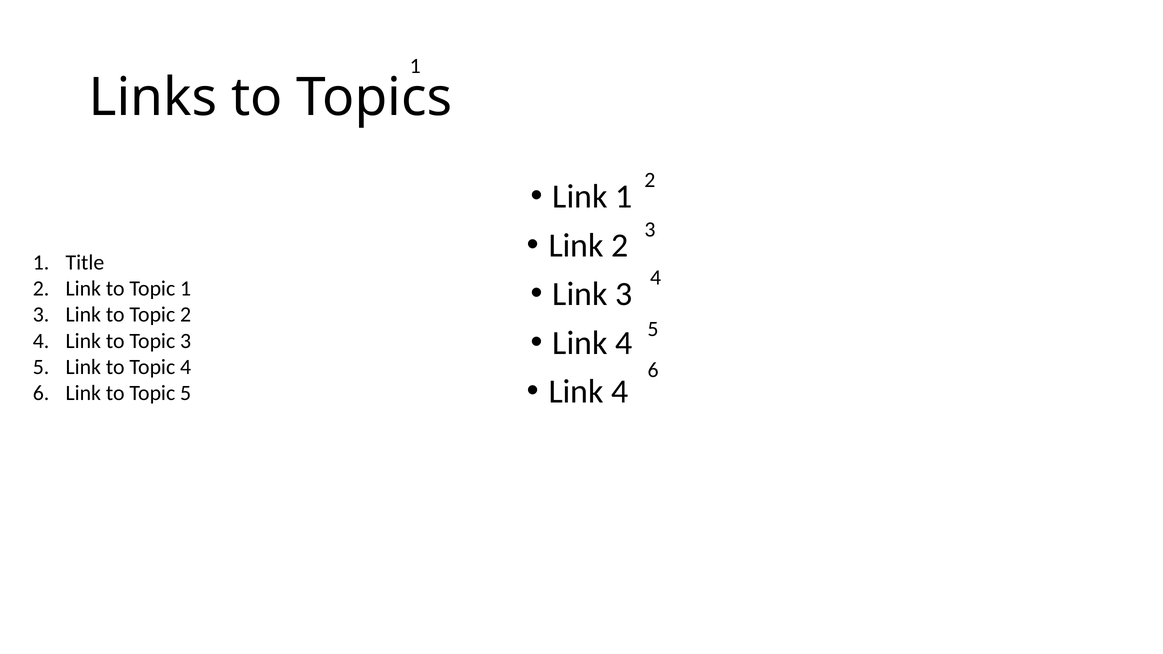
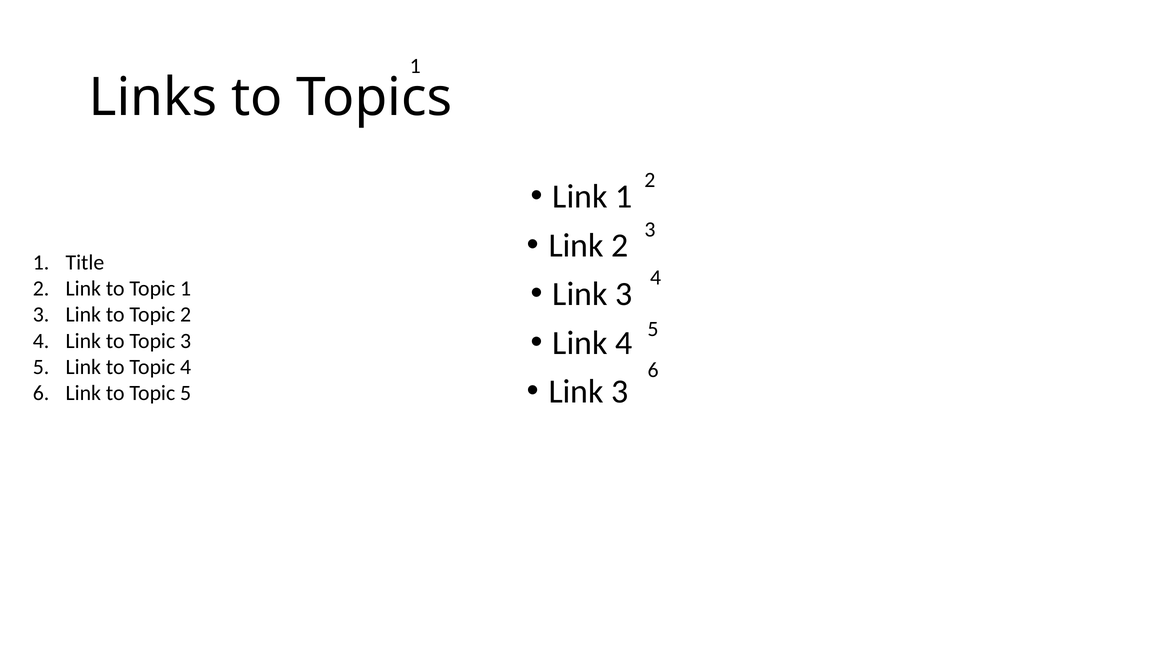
4: 4 -> 3 (620, 392)
